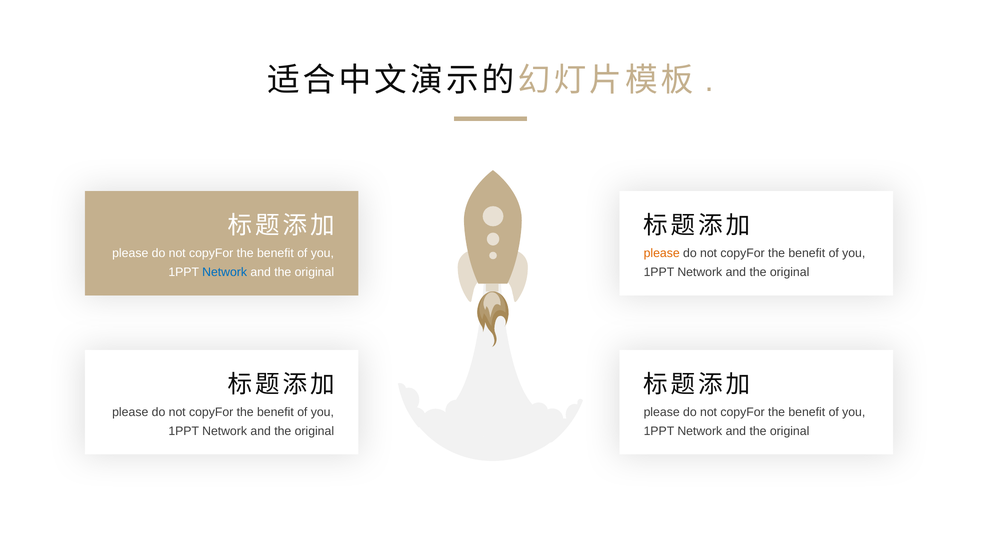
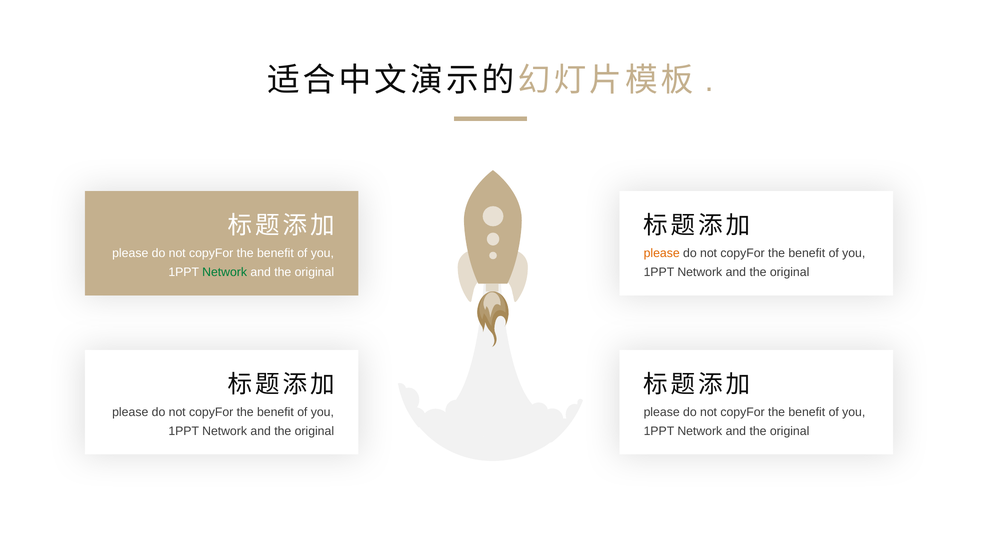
Network colour: blue -> green (225, 272)
